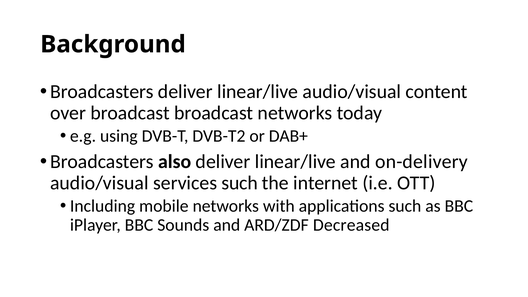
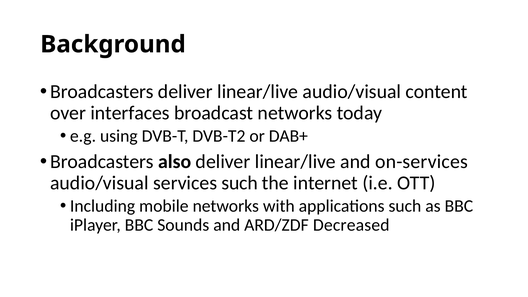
over broadcast: broadcast -> interfaces (130, 113)
on-delivery: on-delivery -> on-services (422, 162)
